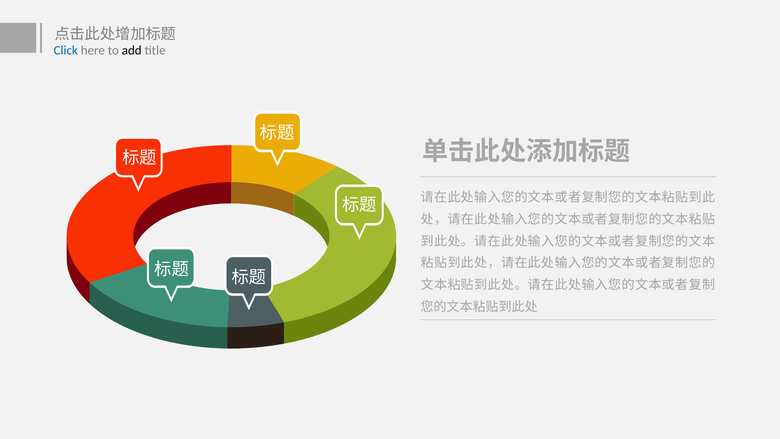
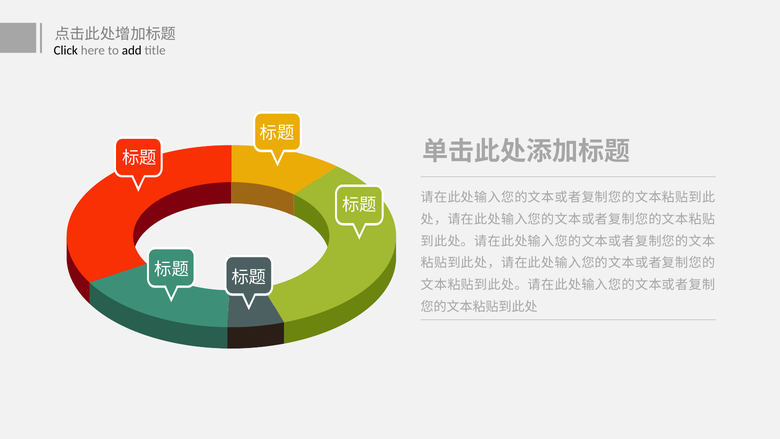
Click colour: blue -> black (66, 50)
